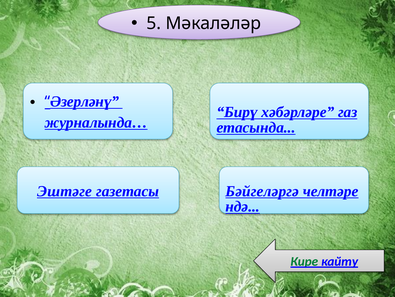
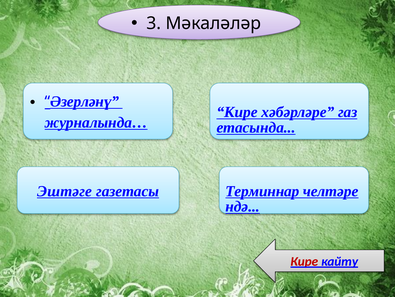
5: 5 -> 3 (154, 23)
Бирү: Бирү -> Кире (237, 112)
Бәйгеләргә: Бәйгеләргә -> Терминнар (262, 191)
Кире colour: green -> red (304, 261)
